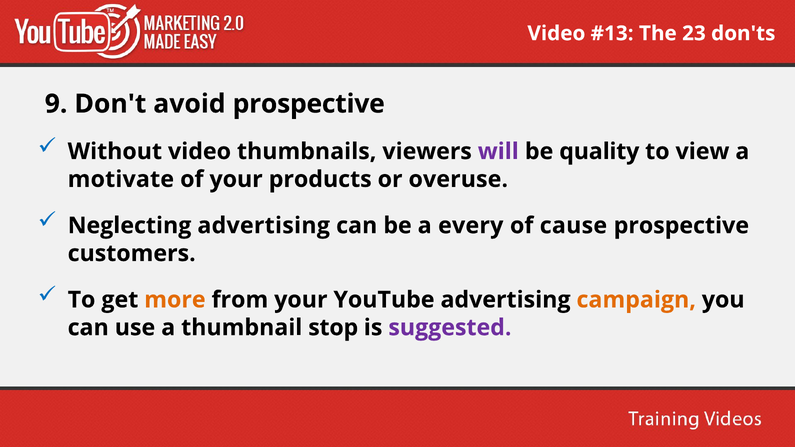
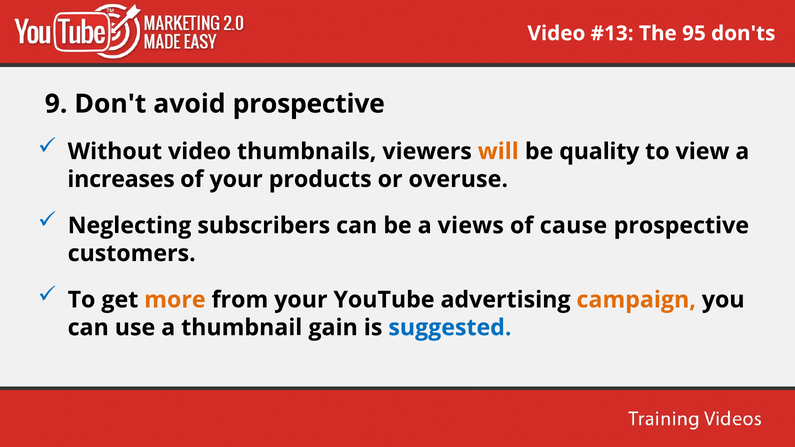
23: 23 -> 95 (694, 33)
will colour: purple -> orange (498, 152)
motivate: motivate -> increases (121, 179)
Neglecting advertising: advertising -> subscribers (264, 226)
every: every -> views (471, 226)
stop: stop -> gain (333, 328)
suggested colour: purple -> blue (450, 328)
